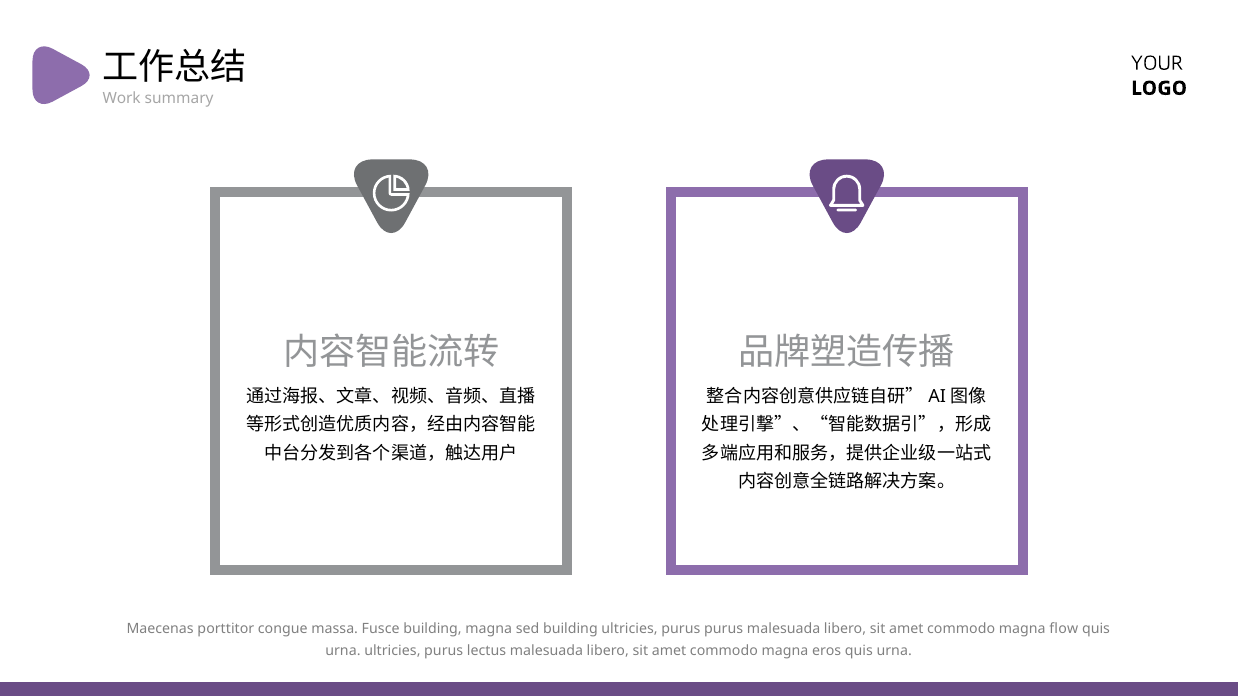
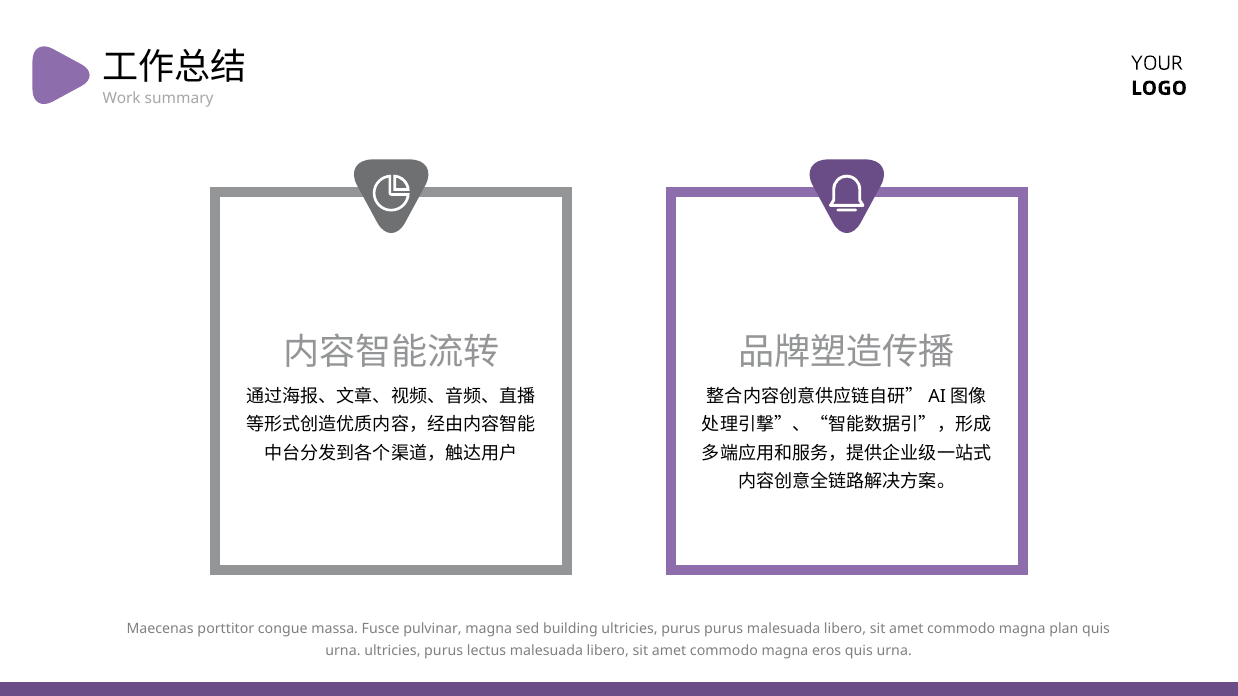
Fusce building: building -> pulvinar (432, 629)
flow: flow -> plan (1064, 629)
